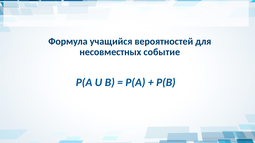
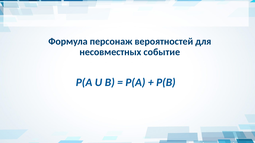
учащийся: учащийся -> персонаж (111, 41)
